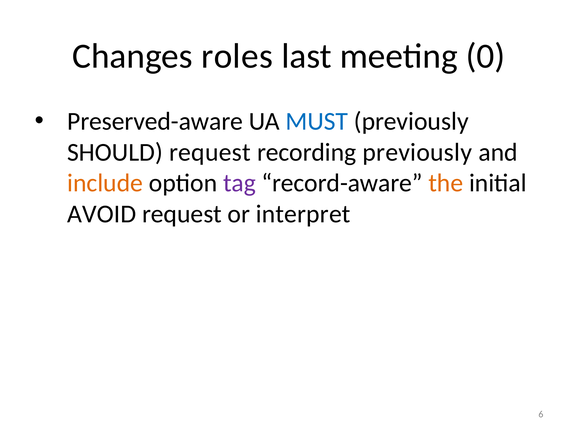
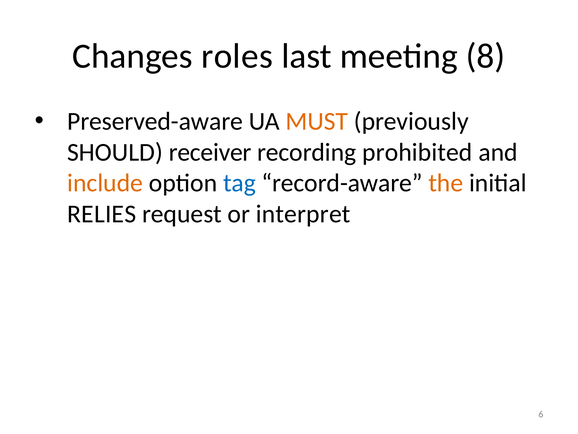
0: 0 -> 8 (485, 56)
MUST colour: blue -> orange (317, 121)
SHOULD request: request -> receiver (210, 152)
recording previously: previously -> prohibited (417, 152)
tag colour: purple -> blue (239, 183)
AVOID: AVOID -> RELIES (102, 214)
